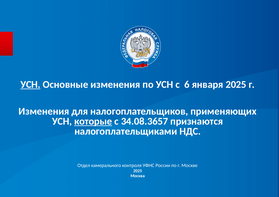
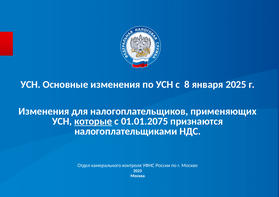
УСН underline: present -> none (30, 85)
6: 6 -> 8 (187, 85)
34.08.3657: 34.08.3657 -> 01.01.2075 (145, 121)
